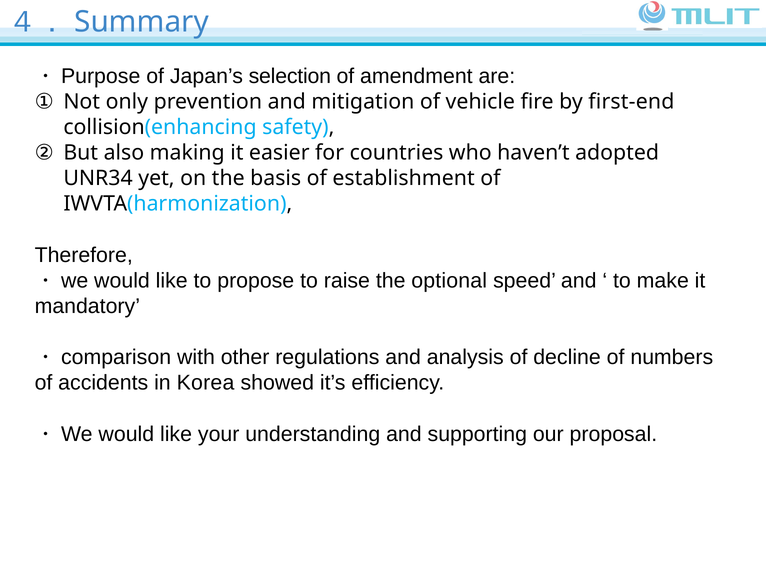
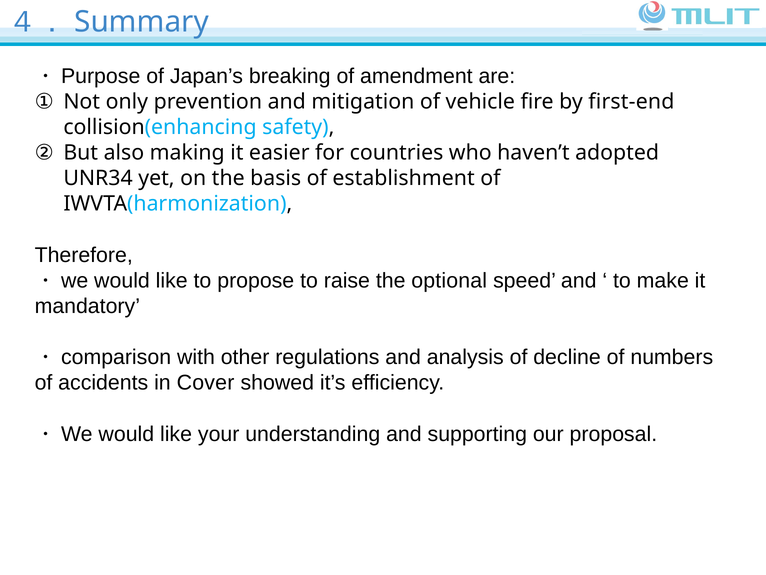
selection: selection -> breaking (290, 76)
Korea: Korea -> Cover (206, 383)
